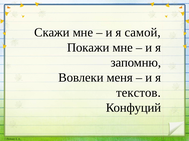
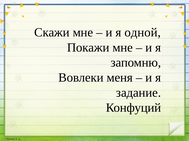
самой: самой -> одной (143, 33)
текстов: текстов -> задание (139, 93)
